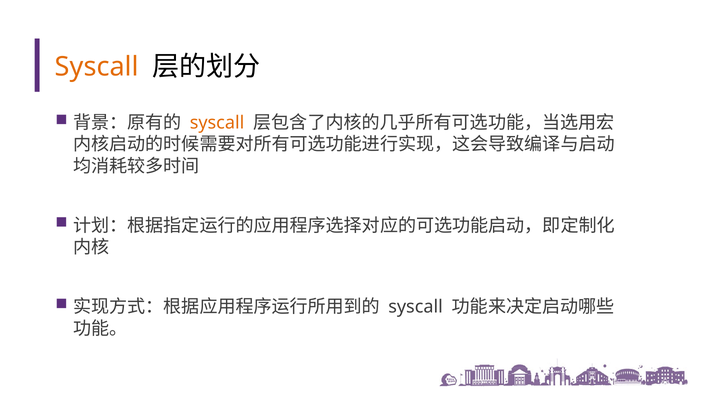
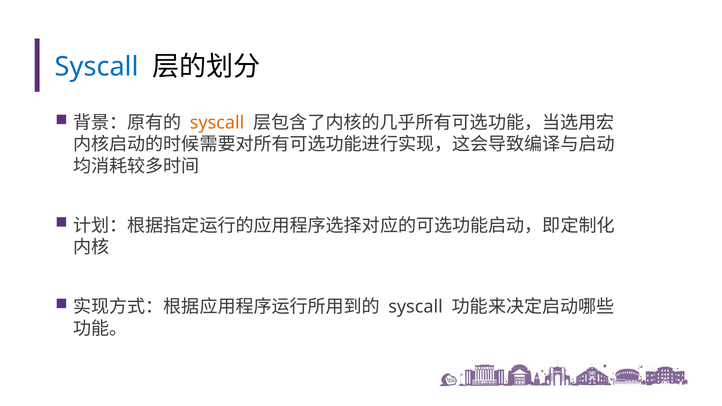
Syscall colour: orange -> blue (97, 67)
